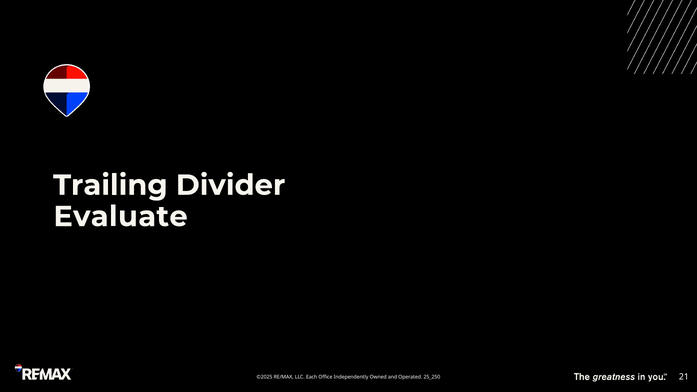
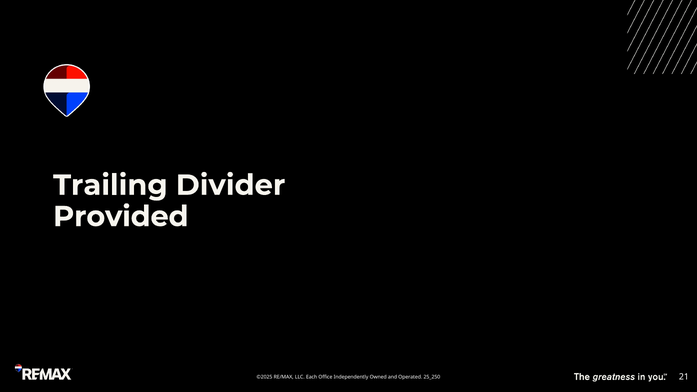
Evaluate: Evaluate -> Provided (121, 217)
